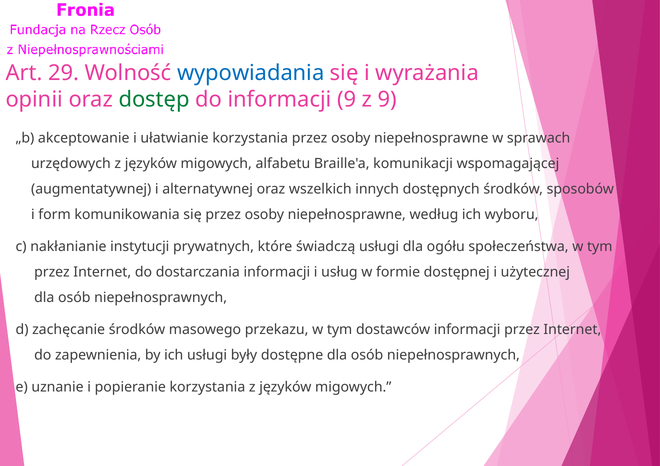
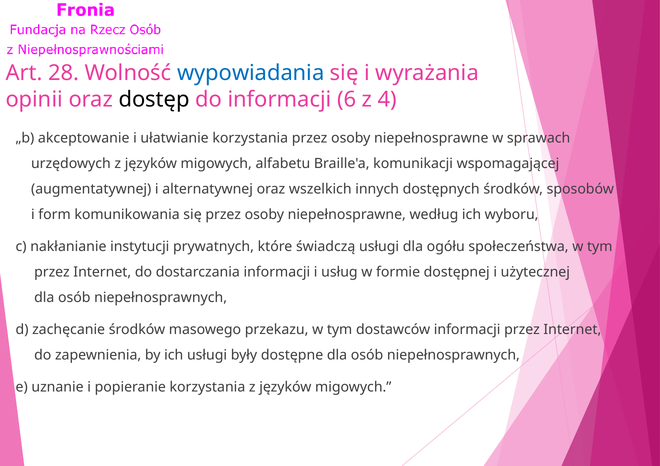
29: 29 -> 28 (64, 73)
dostęp colour: green -> black (154, 99)
informacji 9: 9 -> 6 (347, 99)
z 9: 9 -> 4 (387, 99)
